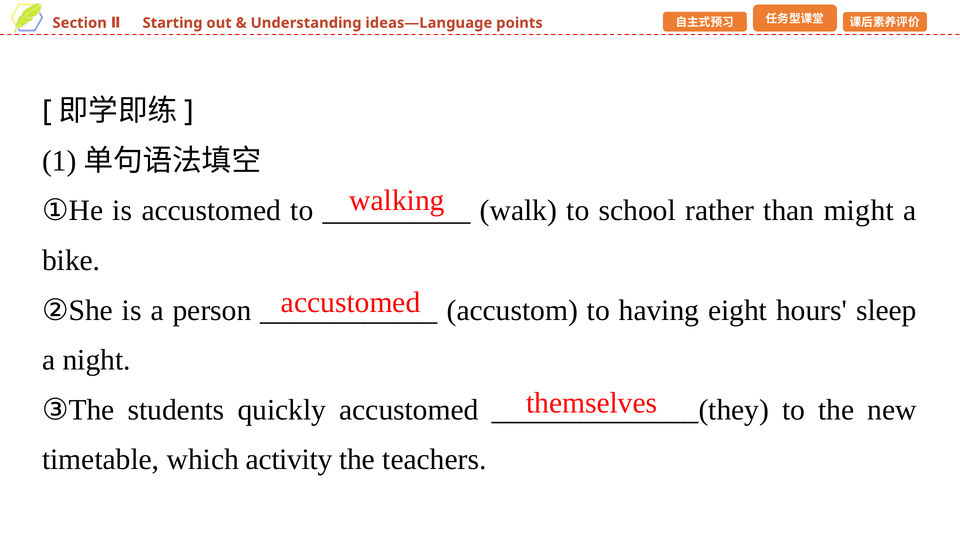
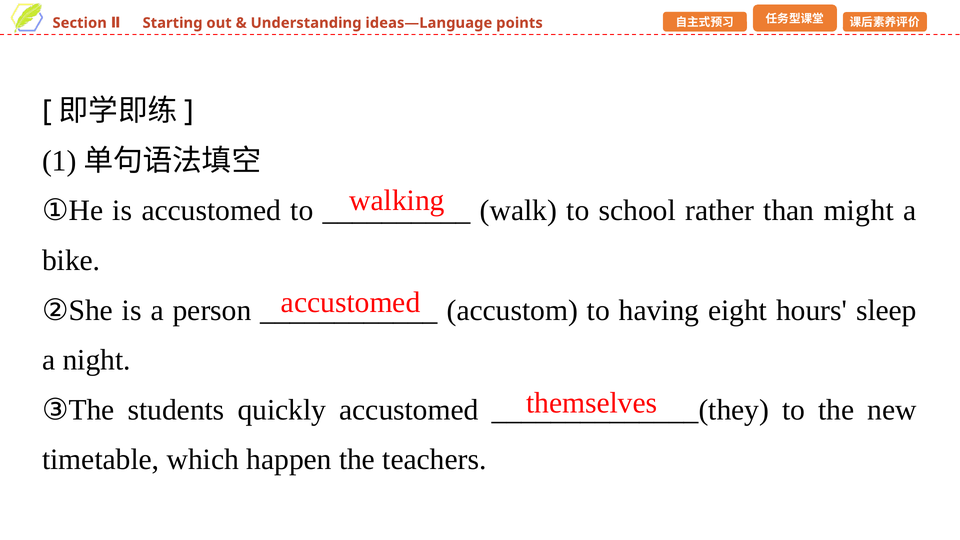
activity: activity -> happen (289, 460)
